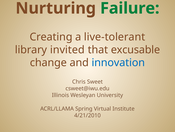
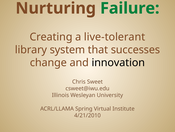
invited: invited -> system (67, 50)
excusable: excusable -> successes (135, 50)
innovation colour: blue -> black (118, 62)
